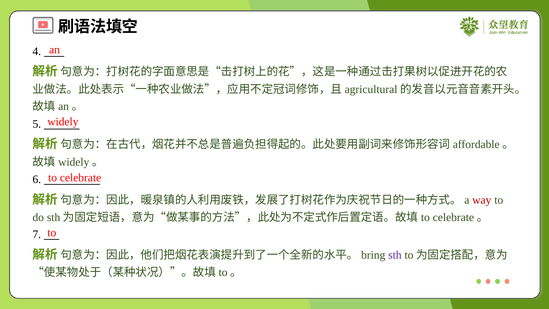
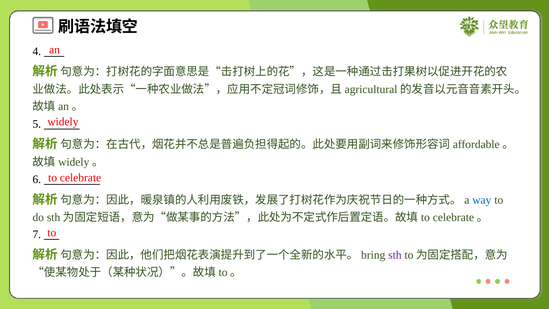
way colour: red -> blue (482, 200)
